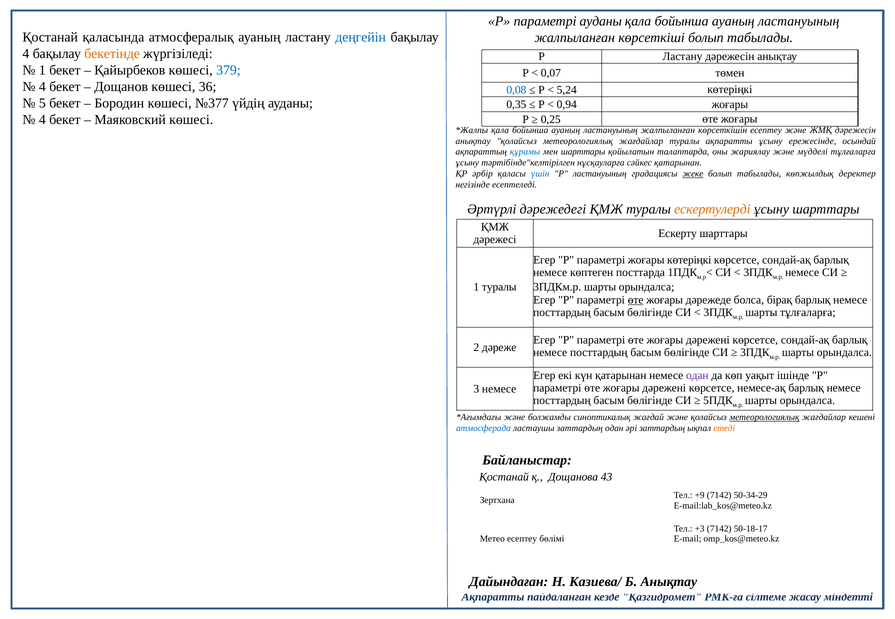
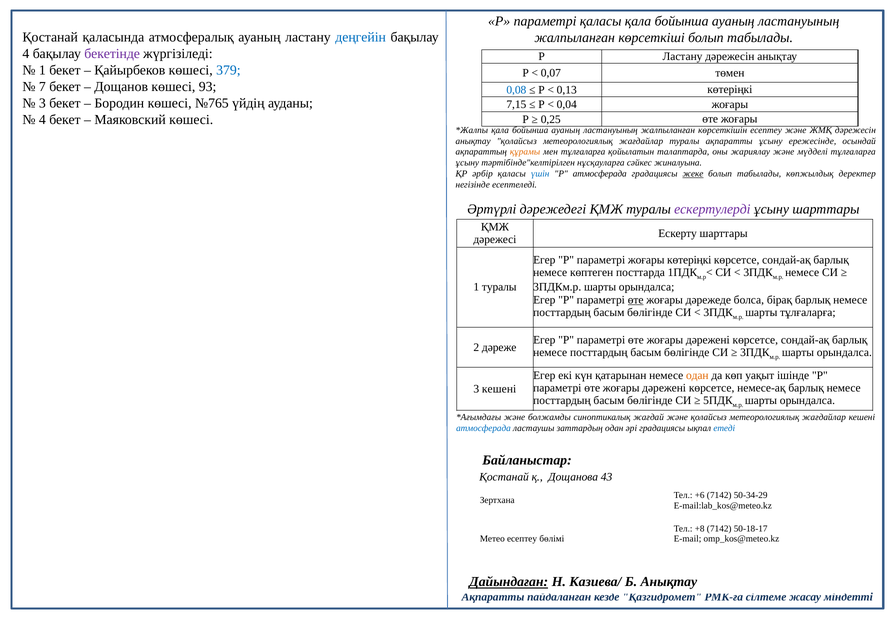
параметрі ауданы: ауданы -> қаласы (601, 21)
бекетінде colour: orange -> purple (112, 54)
4: 4 -> 7 (42, 87)
36: 36 -> 93 (208, 87)
5,24: 5,24 -> 0,13 (567, 90)
5: 5 -> 3 (42, 103)
№377: №377 -> №765 (212, 103)
0,35: 0,35 -> 7,15 (516, 105)
0,94: 0,94 -> 0,04 (567, 105)
құрамы colour: blue -> orange (525, 152)
мен шарттары: шарттары -> тұлғаларға (583, 152)
сәйкес қатарынан: қатарынан -> жиналуына (678, 163)
Р ластануының: ластануының -> атмосферада (600, 174)
ескертулерді colour: orange -> purple (712, 209)
одан colour: purple -> orange (697, 376)
3 немесе: немесе -> кешені (499, 389)
метеорологиялық underline: present -> none (764, 418)
әрі заттардың: заттардың -> градациясы (662, 429)
етеді colour: orange -> blue (724, 429)
+9: +9 -> +6 (700, 496)
+3: +3 -> +8 (700, 529)
Дайындаған underline: none -> present (509, 583)
